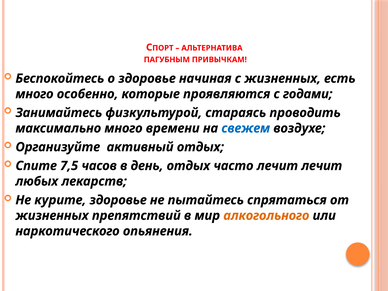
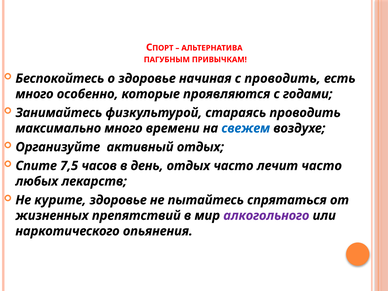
с жизненных: жизненных -> проводить (282, 78)
лечит лечит: лечит -> часто (322, 166)
алкогольного colour: orange -> purple (266, 216)
